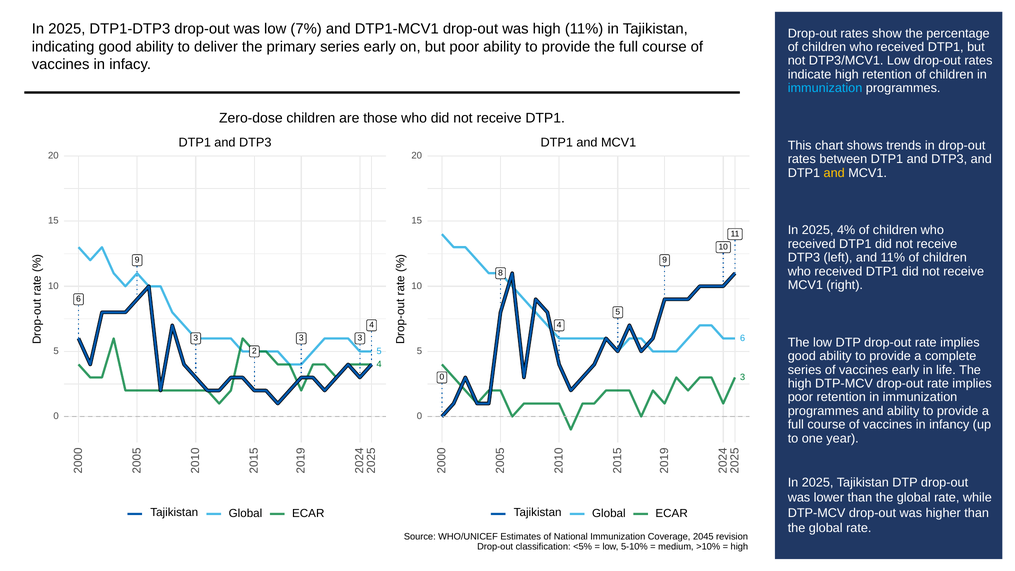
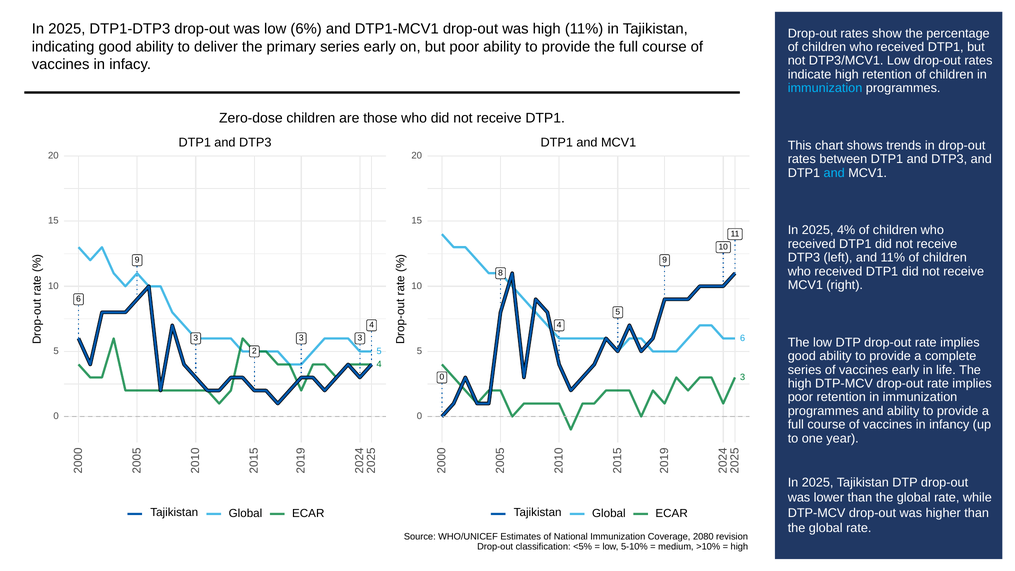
7%: 7% -> 6% (306, 29)
and colour: yellow -> light blue (834, 173)
2045: 2045 -> 2080 (703, 537)
